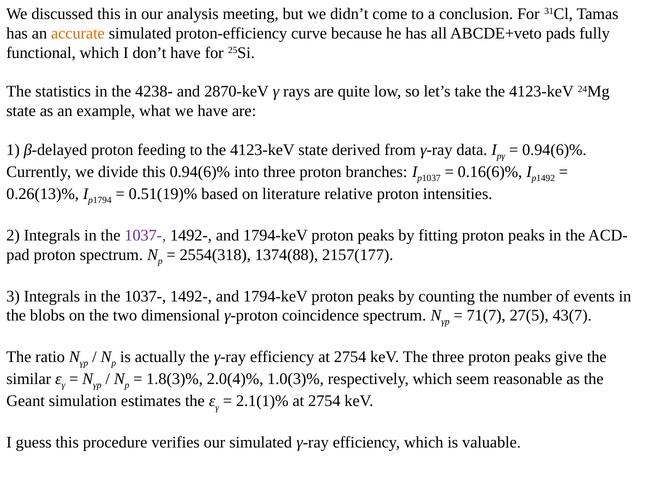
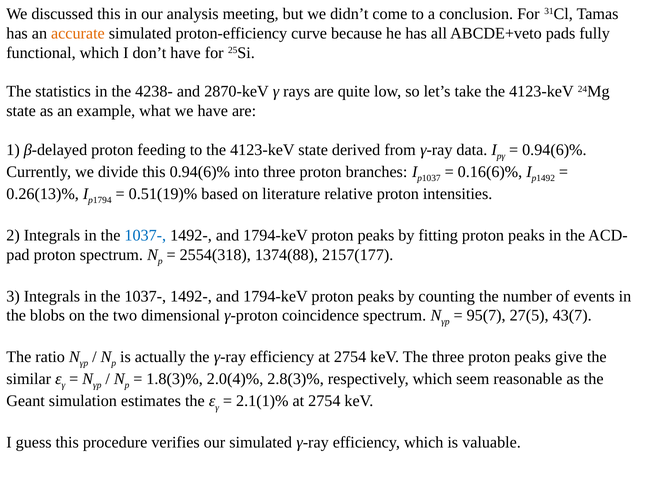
1037- colour: purple -> blue (145, 235)
71(7: 71(7 -> 95(7 (486, 315)
1.0(3)%: 1.0(3)% -> 2.8(3)% (296, 379)
